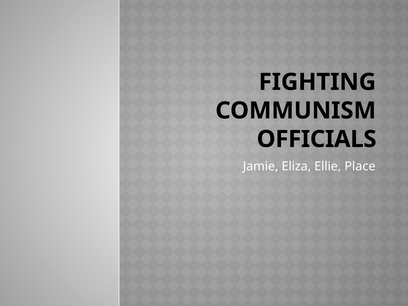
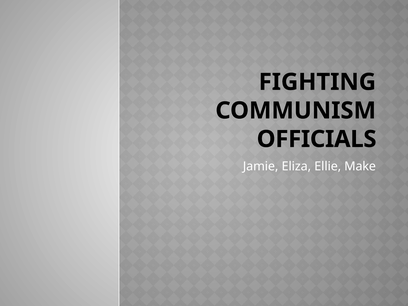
Place: Place -> Make (360, 166)
